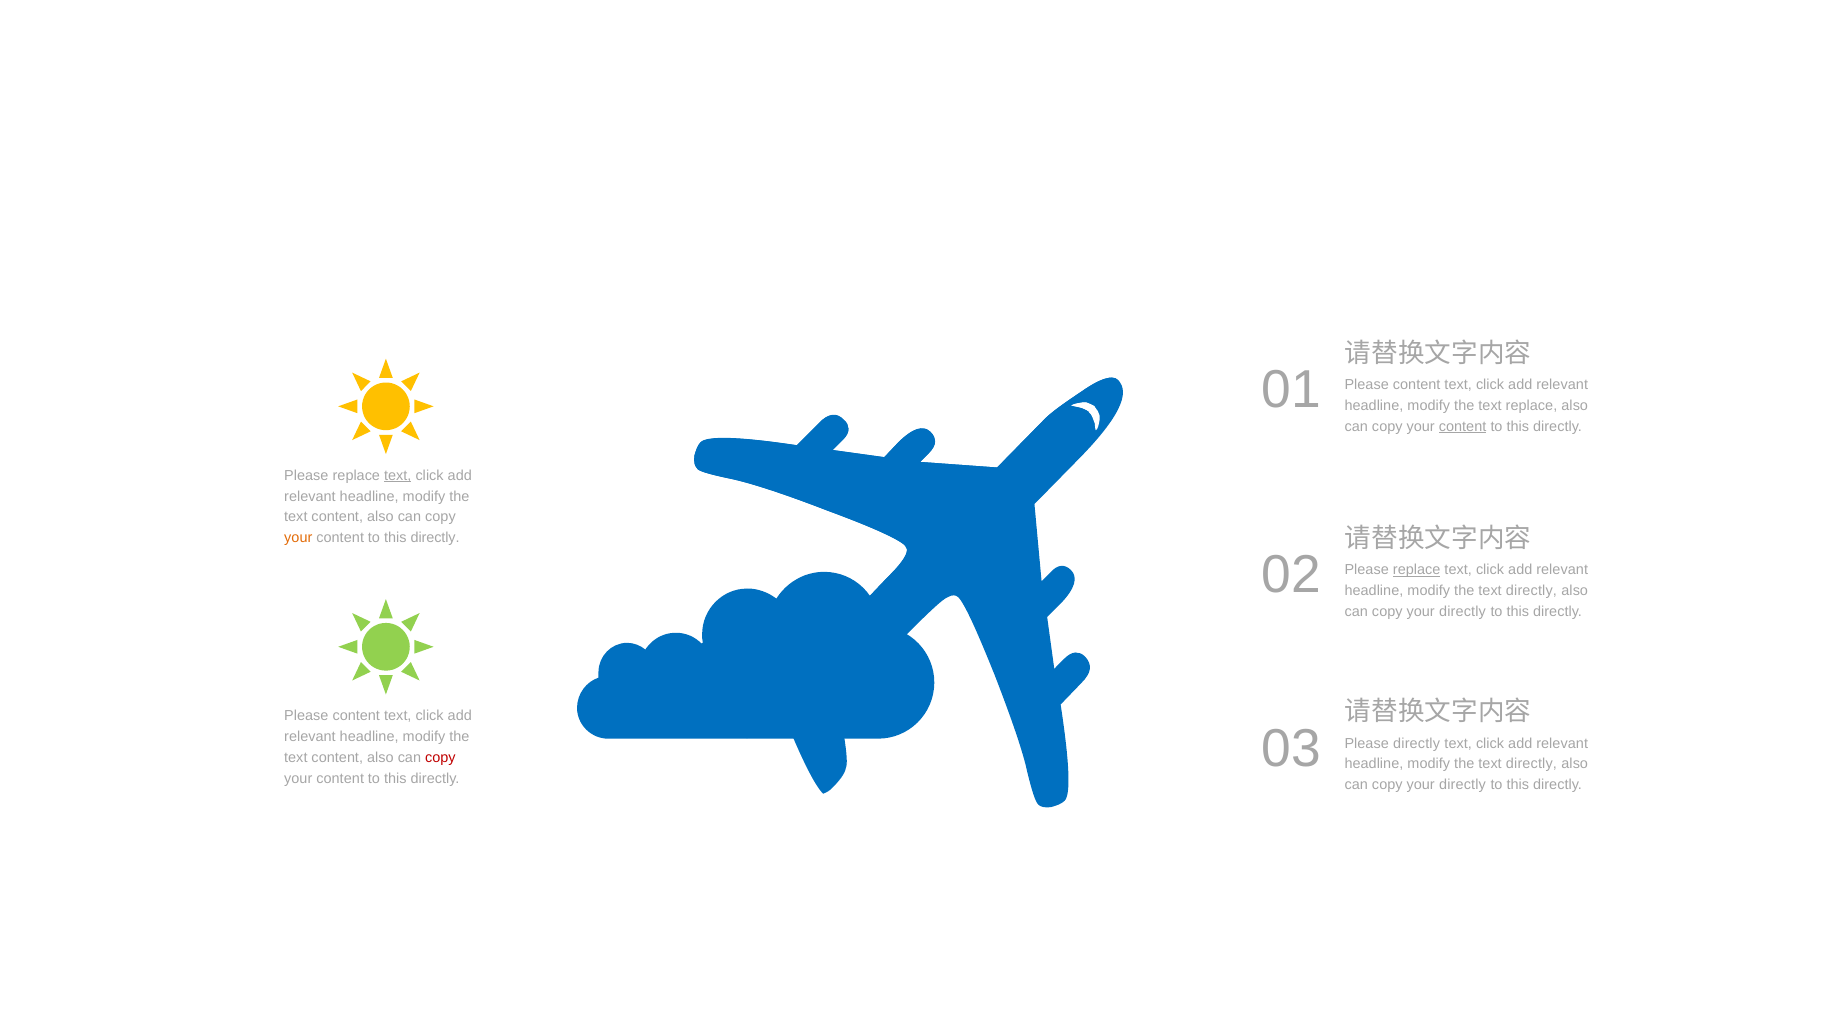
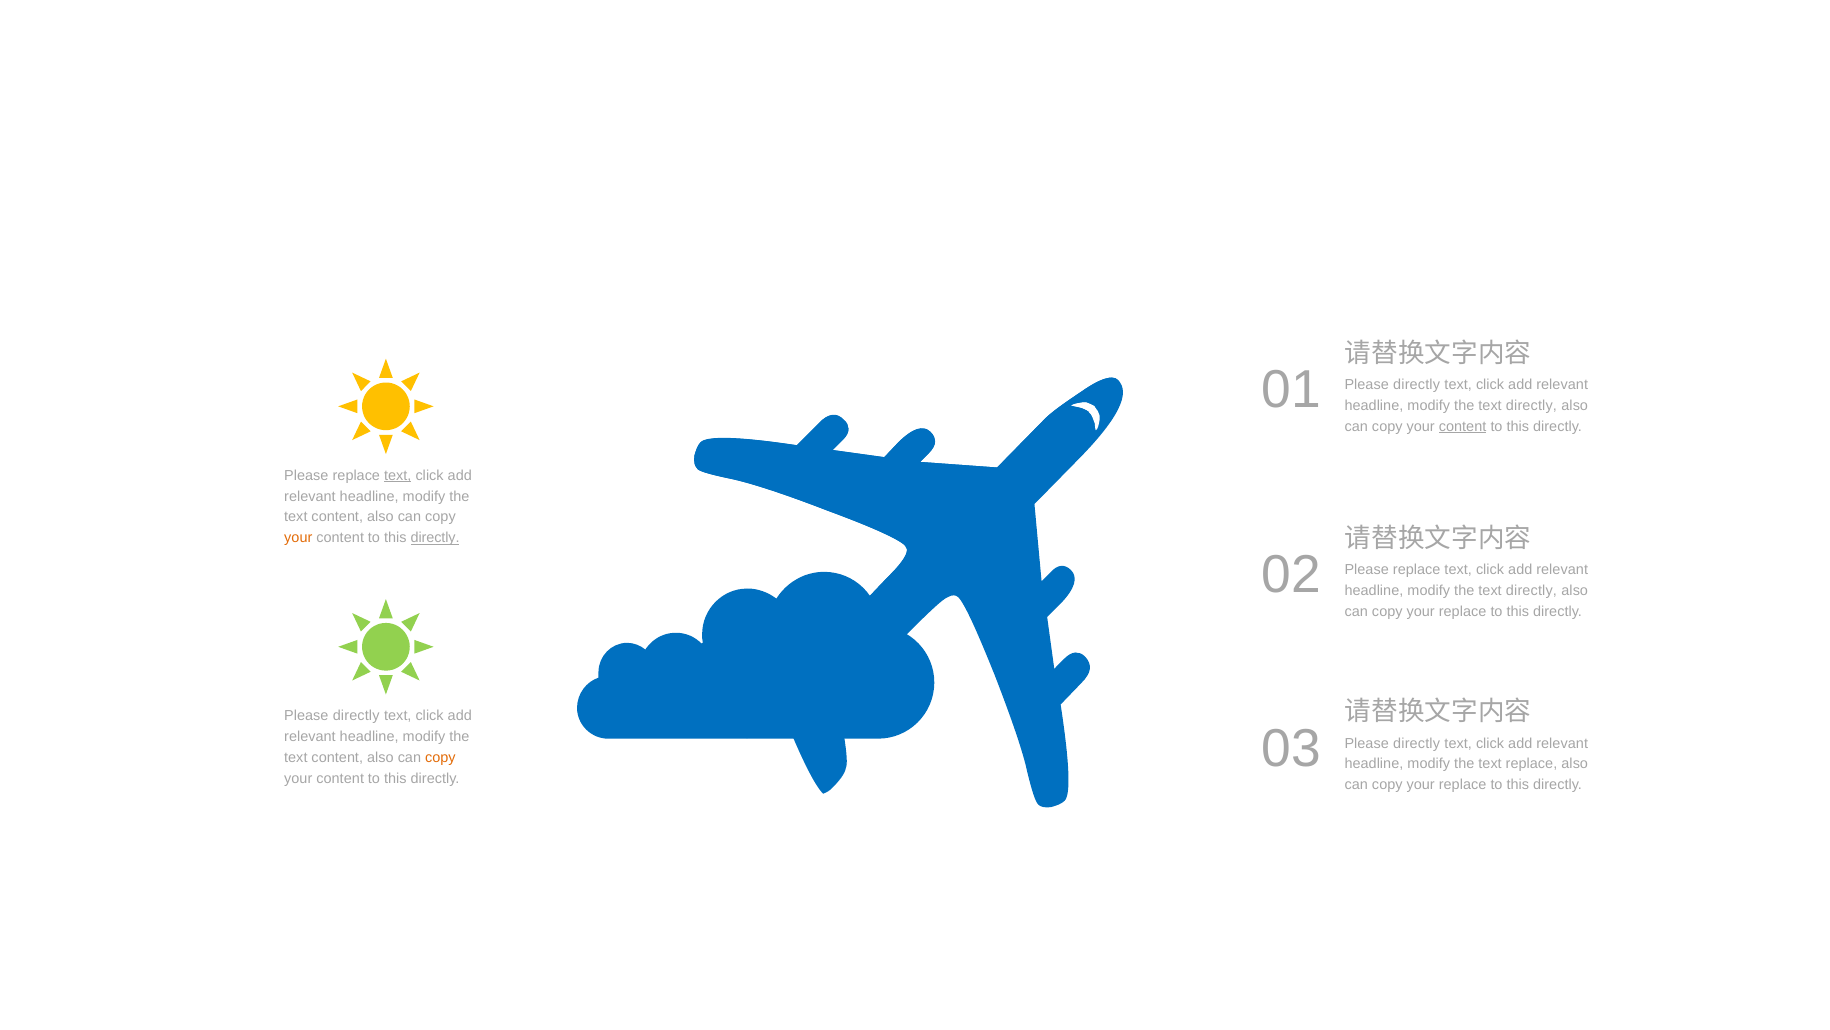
01 Please content: content -> directly (1417, 385)
replace: replace -> directly (1531, 405)
directly underline: none -> present (435, 537)
replace underline: present -> none (1417, 570)
directly: directly -> replace (1463, 611)
content: content -> directly (356, 716)
copy colour: red -> orange (440, 757)
directly: directly -> replace (1531, 764)
directly: directly -> replace (1463, 784)
